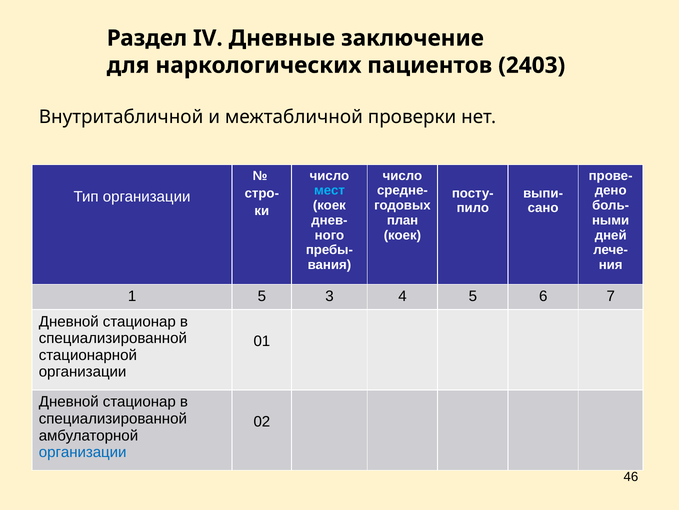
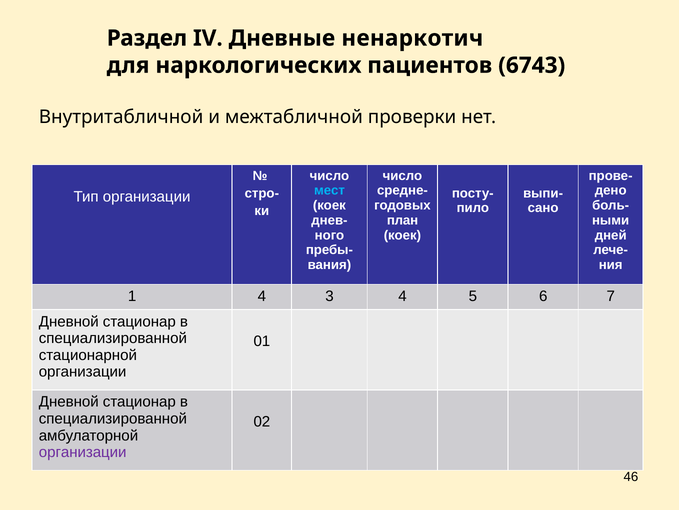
заключение: заключение -> ненаркотич (412, 38)
2403: 2403 -> 6743 (532, 65)
1 5: 5 -> 4 (262, 296)
организации colour: blue -> purple (83, 452)
